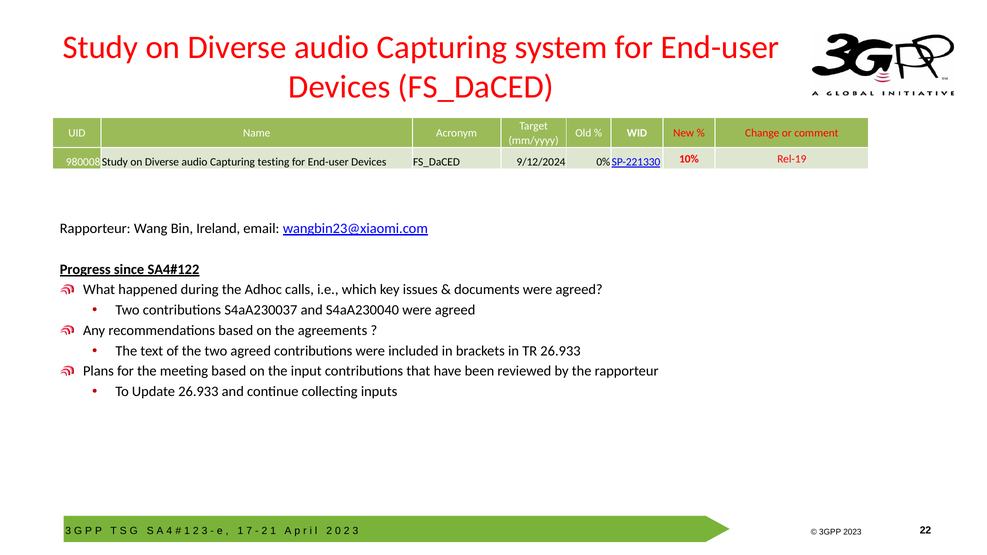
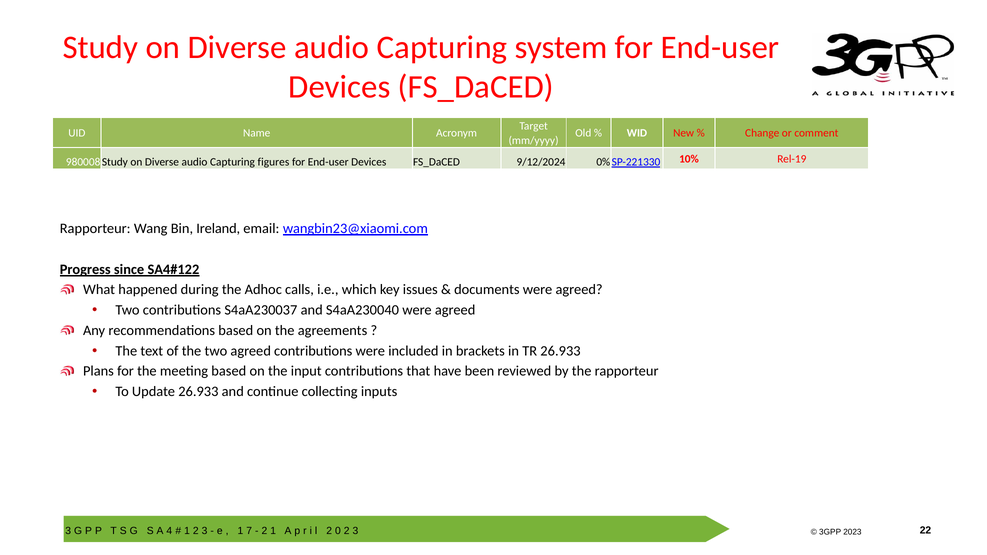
testing: testing -> figures (273, 162)
